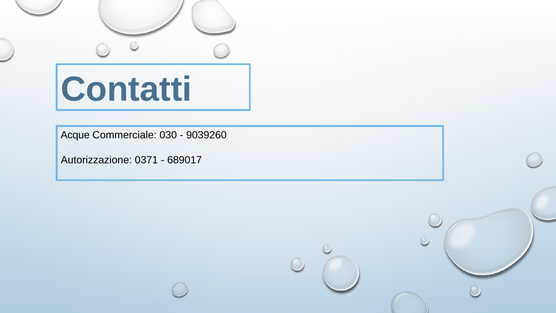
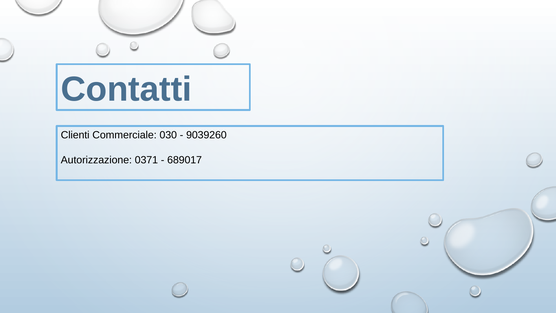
Acque: Acque -> Clienti (75, 135)
